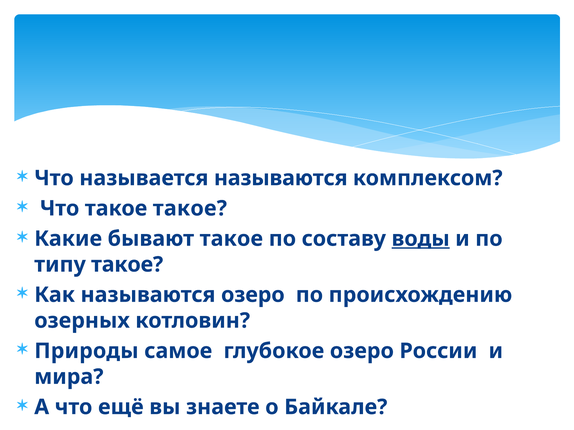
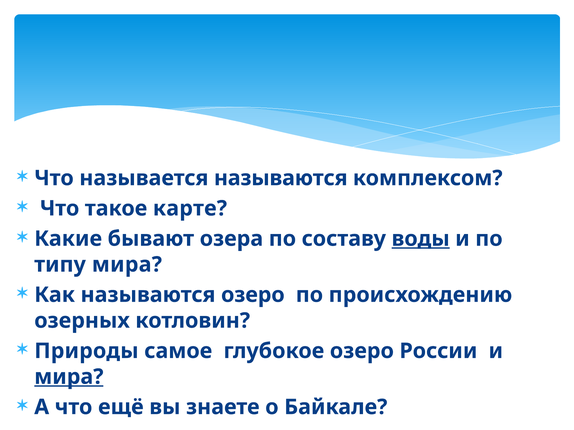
такое такое: такое -> карте (190, 209)
бывают такое: такое -> озера (231, 239)
типу такое: такое -> мира (127, 265)
мира underline: none -> present (69, 377)
